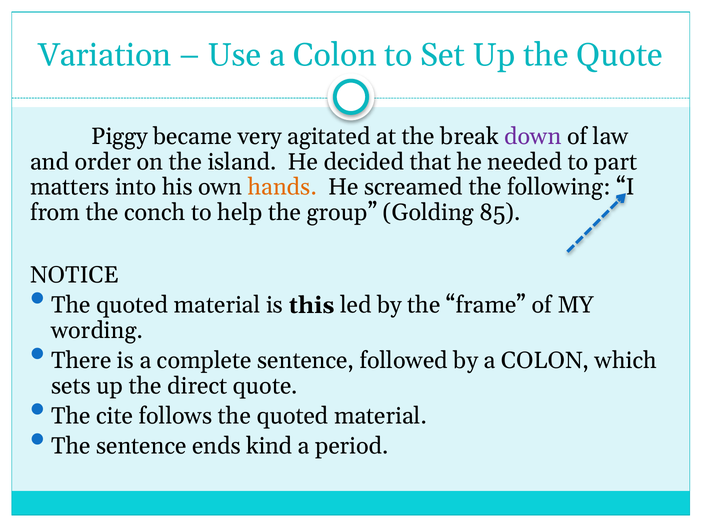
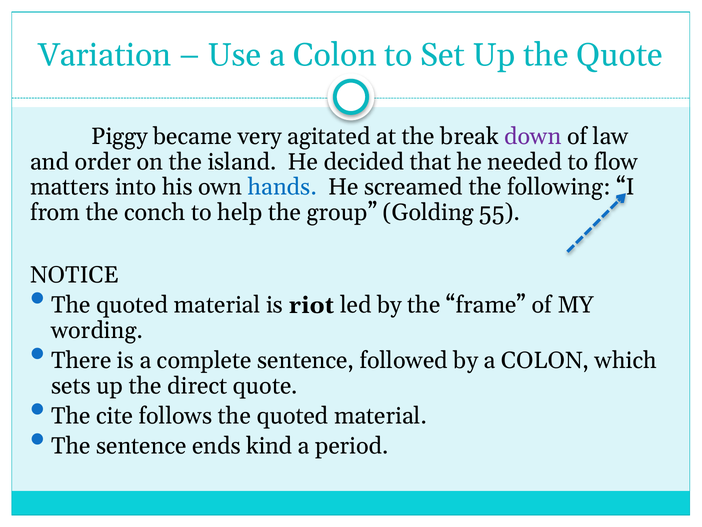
part: part -> flow (616, 162)
hands colour: orange -> blue (282, 187)
85: 85 -> 55 (500, 212)
this: this -> riot (311, 305)
